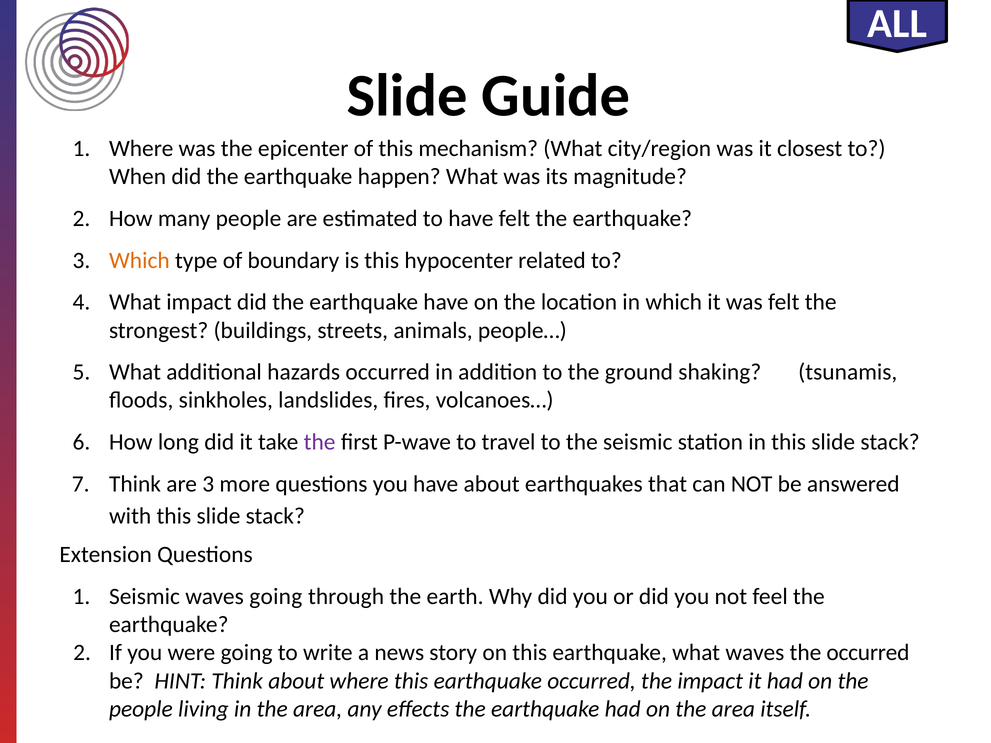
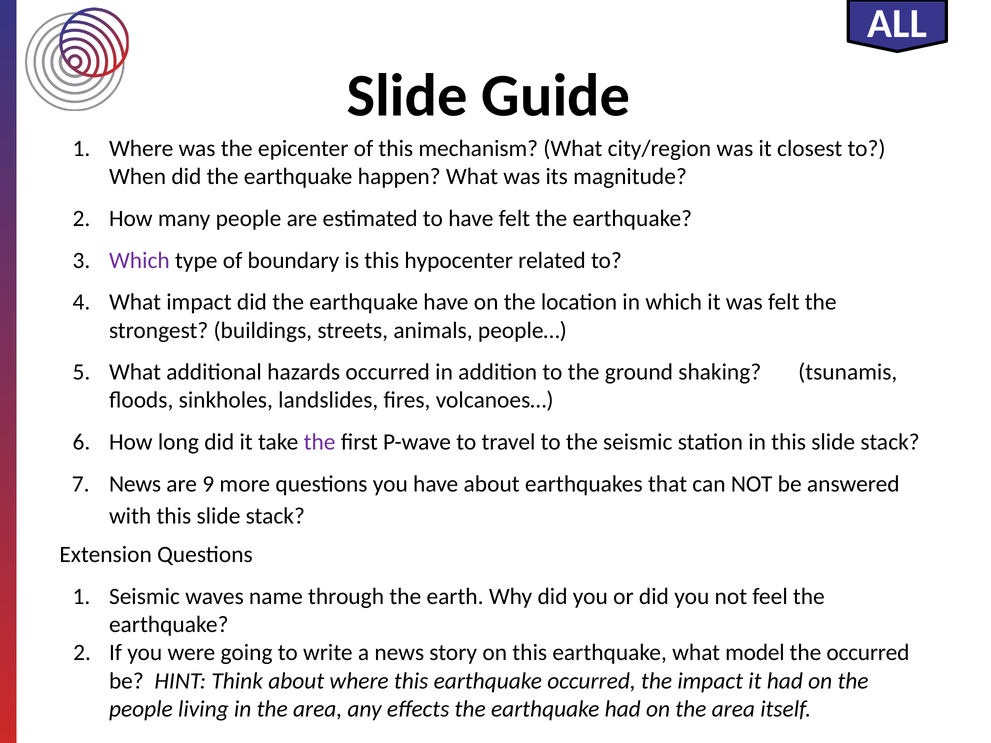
Which colour: orange -> purple (139, 260)
Think: Think -> News (135, 484)
are 3: 3 -> 9 (208, 484)
waves going: going -> name (276, 597)
what waves: waves -> model (755, 653)
